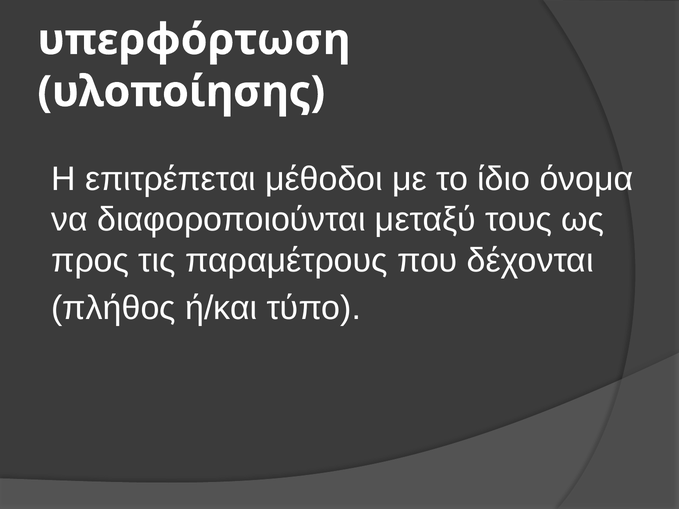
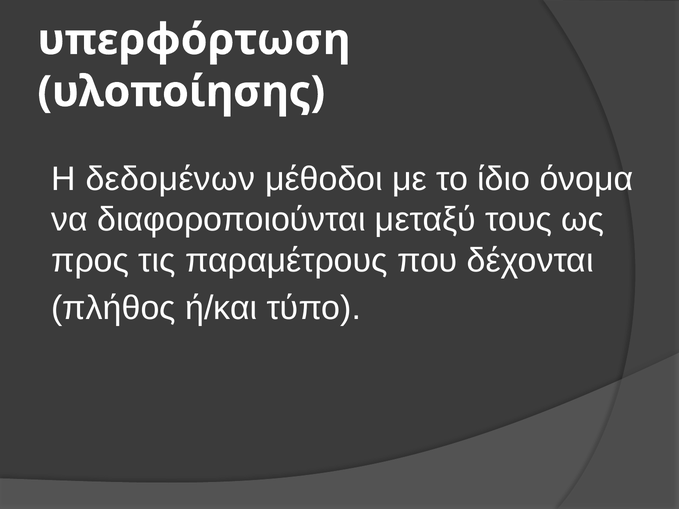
επιτρέπεται: επιτρέπεται -> δεδομένων (170, 179)
